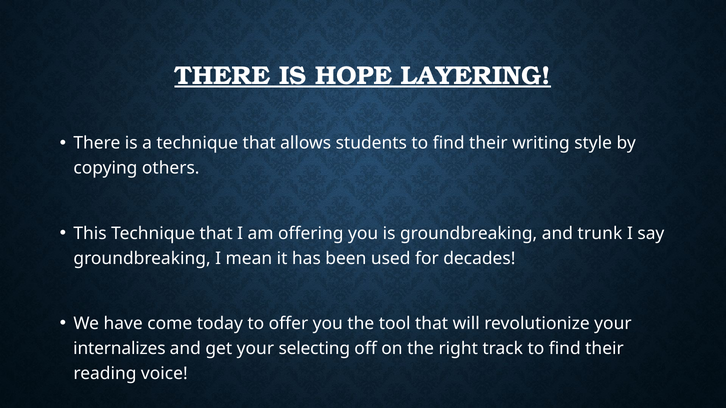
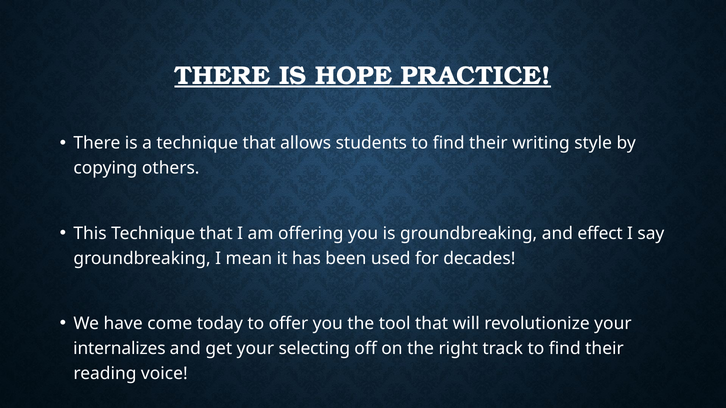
LAYERING: LAYERING -> PRACTICE (476, 76)
trunk: trunk -> effect (600, 234)
